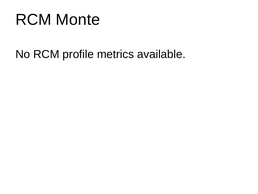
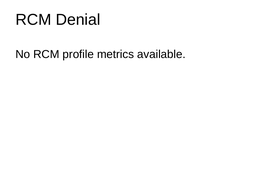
Monte: Monte -> Denial (78, 20)
